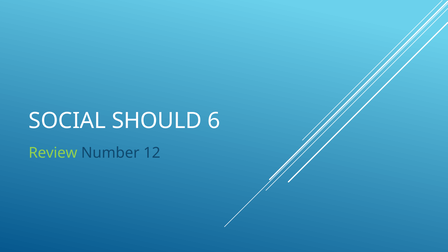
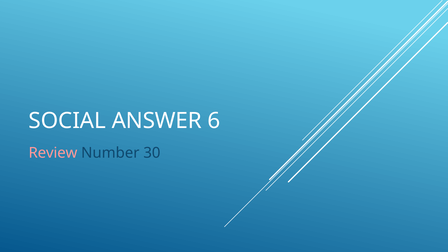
SHOULD: SHOULD -> ANSWER (157, 121)
Review colour: light green -> pink (53, 153)
12: 12 -> 30 (152, 153)
